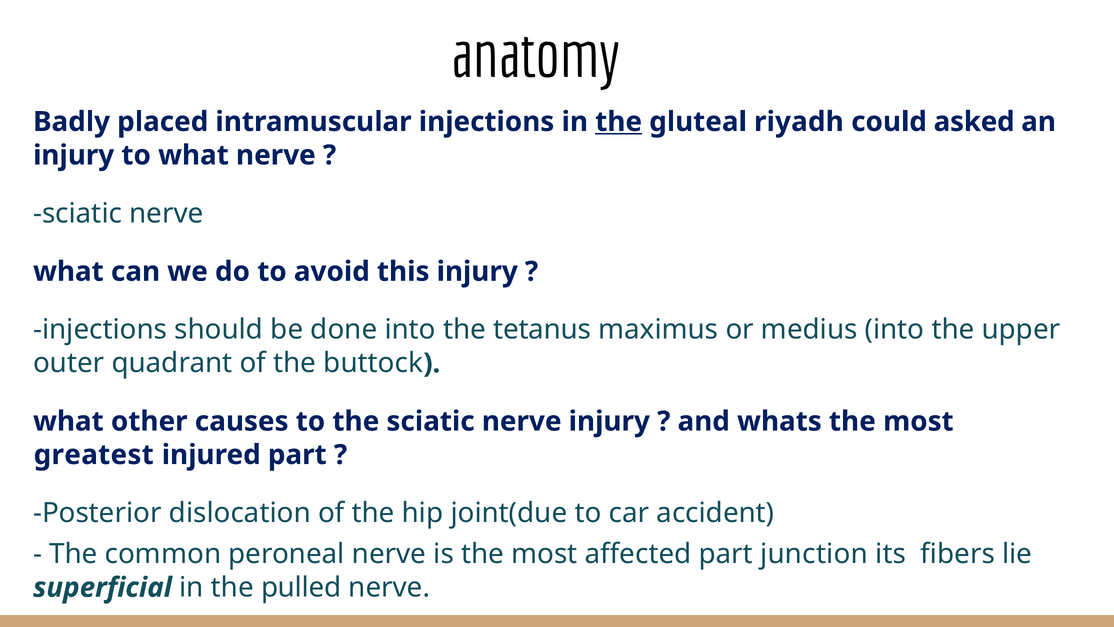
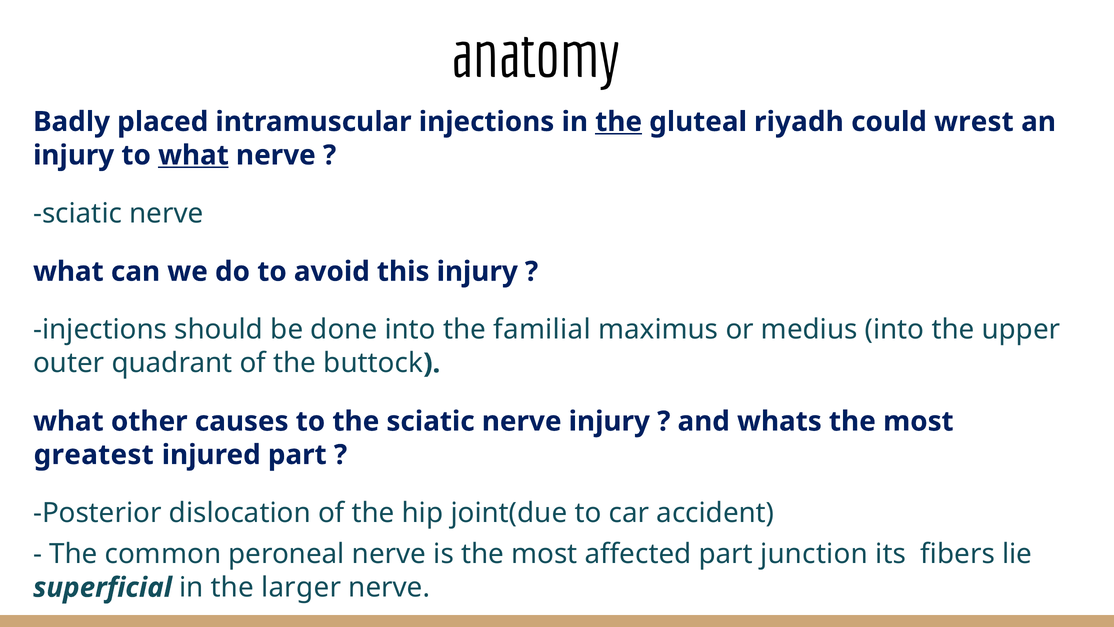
asked: asked -> wrest (974, 122)
what underline: none -> present (193, 155)
tetanus: tetanus -> familial (542, 330)
pulled: pulled -> larger (301, 587)
